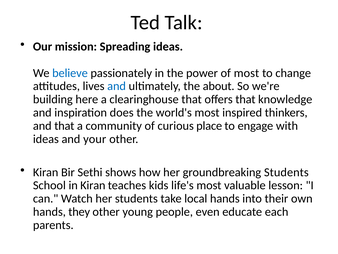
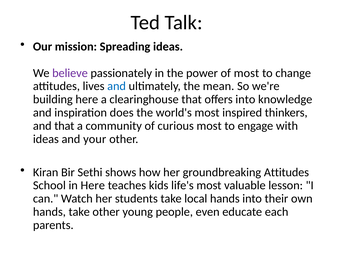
believe colour: blue -> purple (70, 73)
about: about -> mean (219, 86)
offers that: that -> into (245, 99)
curious place: place -> most (209, 126)
groundbreaking Students: Students -> Attitudes (286, 172)
in Kiran: Kiran -> Here (93, 185)
hands they: they -> take (79, 211)
